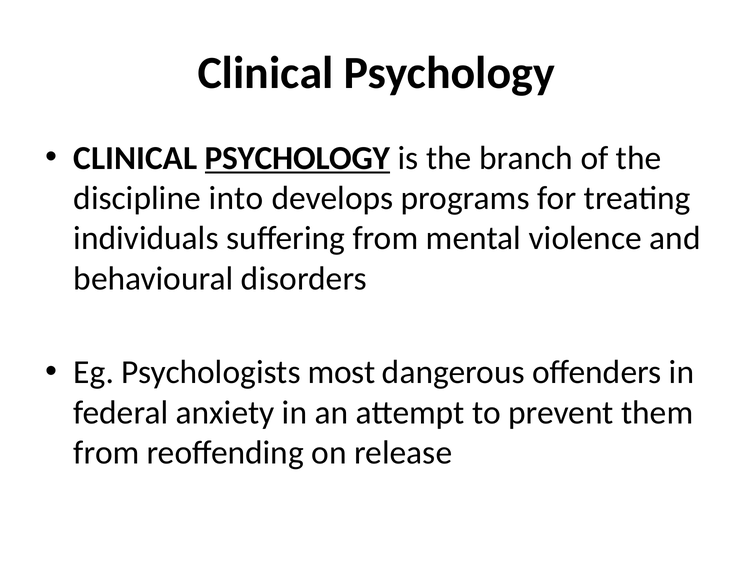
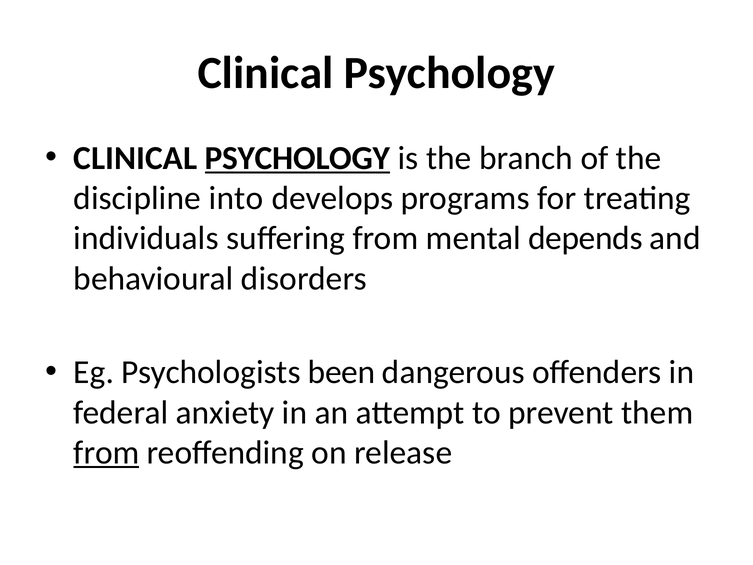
violence: violence -> depends (585, 238)
most: most -> been (342, 372)
from underline: none -> present (106, 453)
